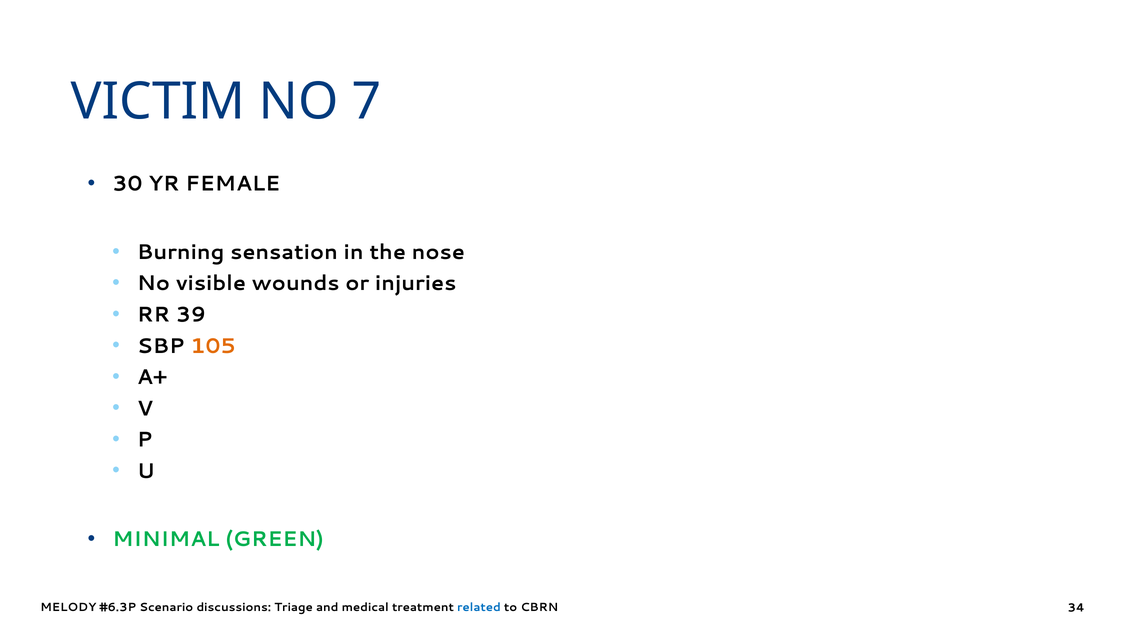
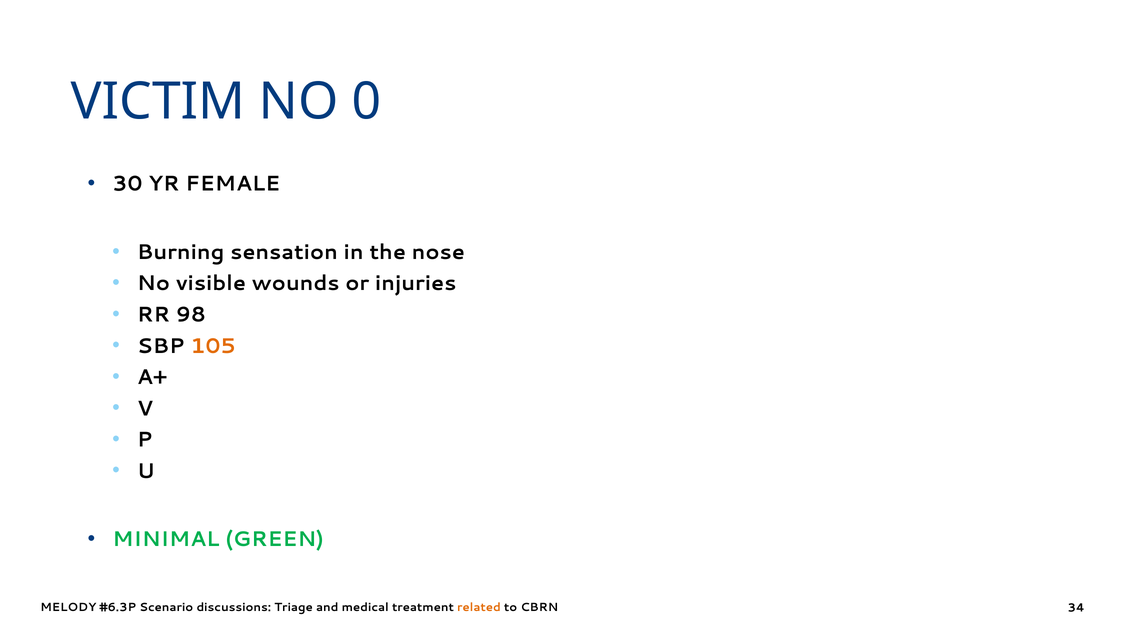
7: 7 -> 0 (367, 102)
39: 39 -> 98 (191, 314)
related colour: blue -> orange (479, 607)
